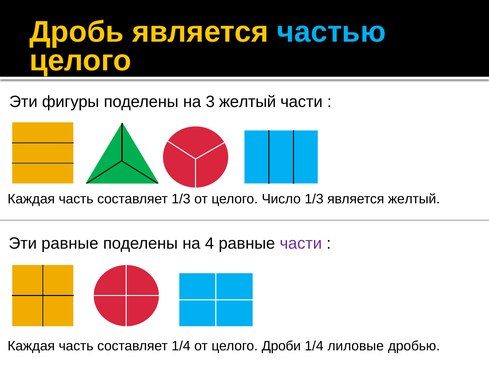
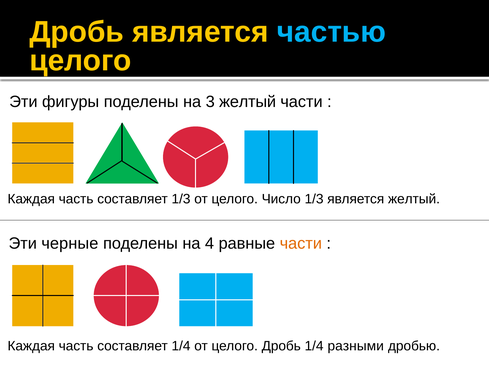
Эти равные: равные -> черные (70, 243)
части colour: purple -> orange (301, 243)
целого Дроби: Дроби -> Дробь (281, 346)
лиловые: лиловые -> разными (356, 346)
